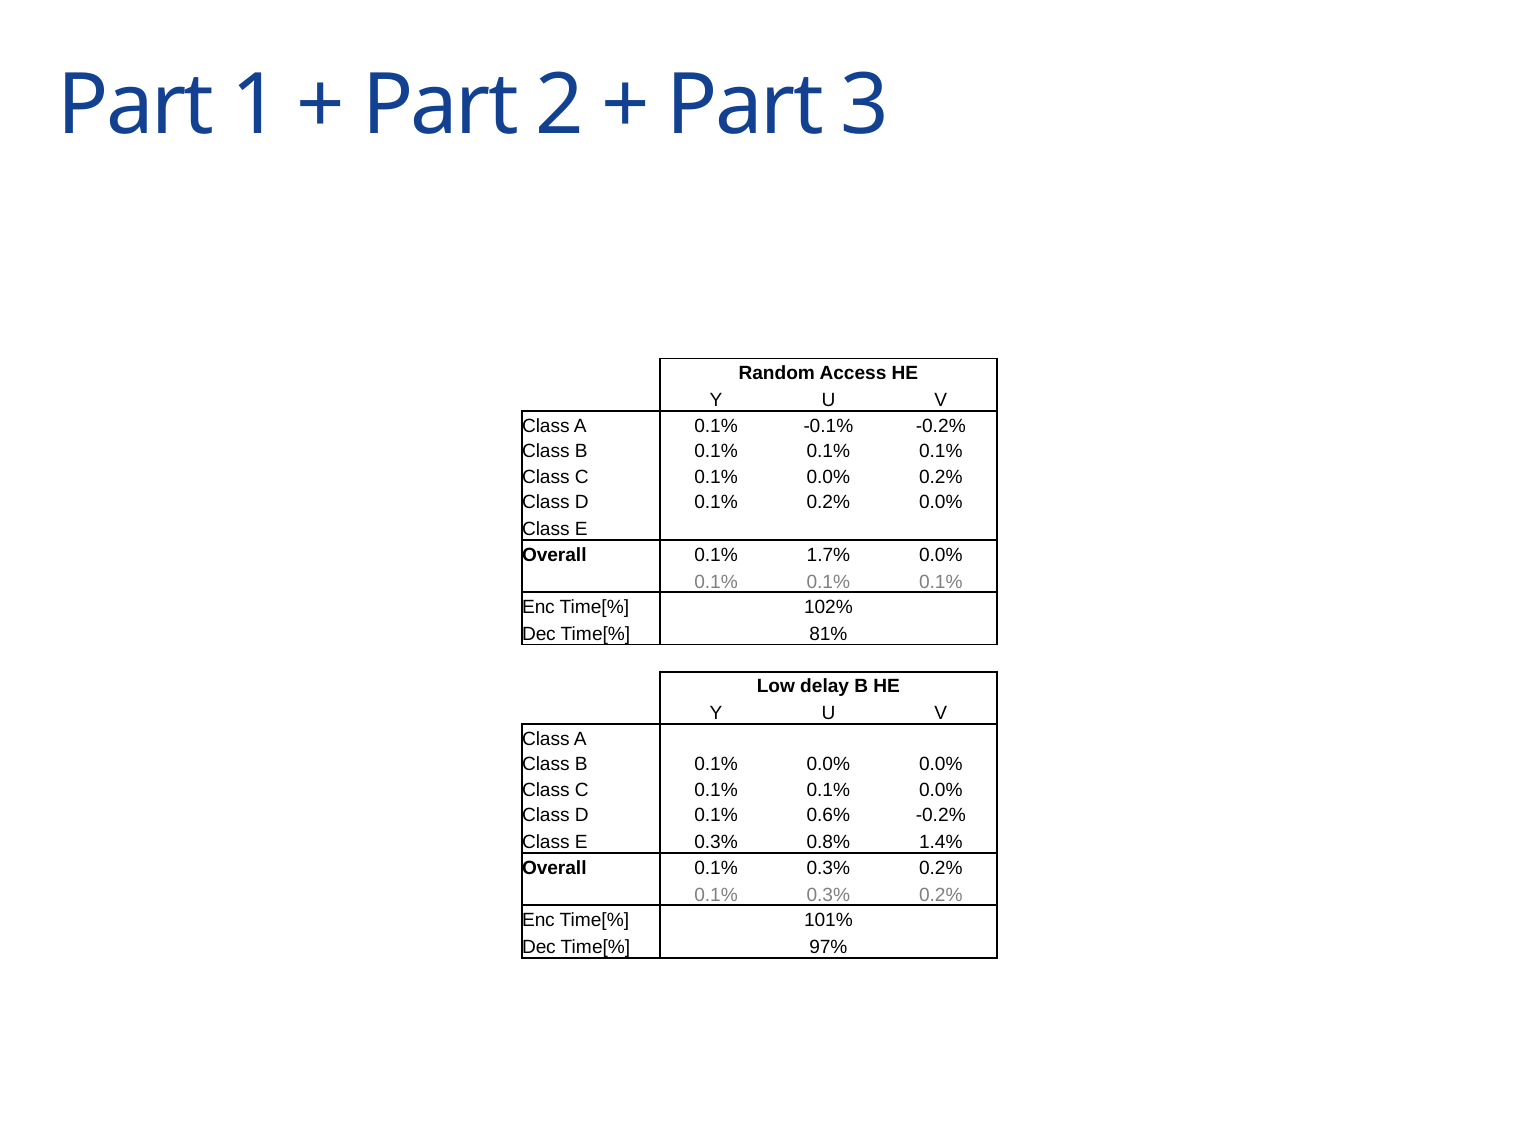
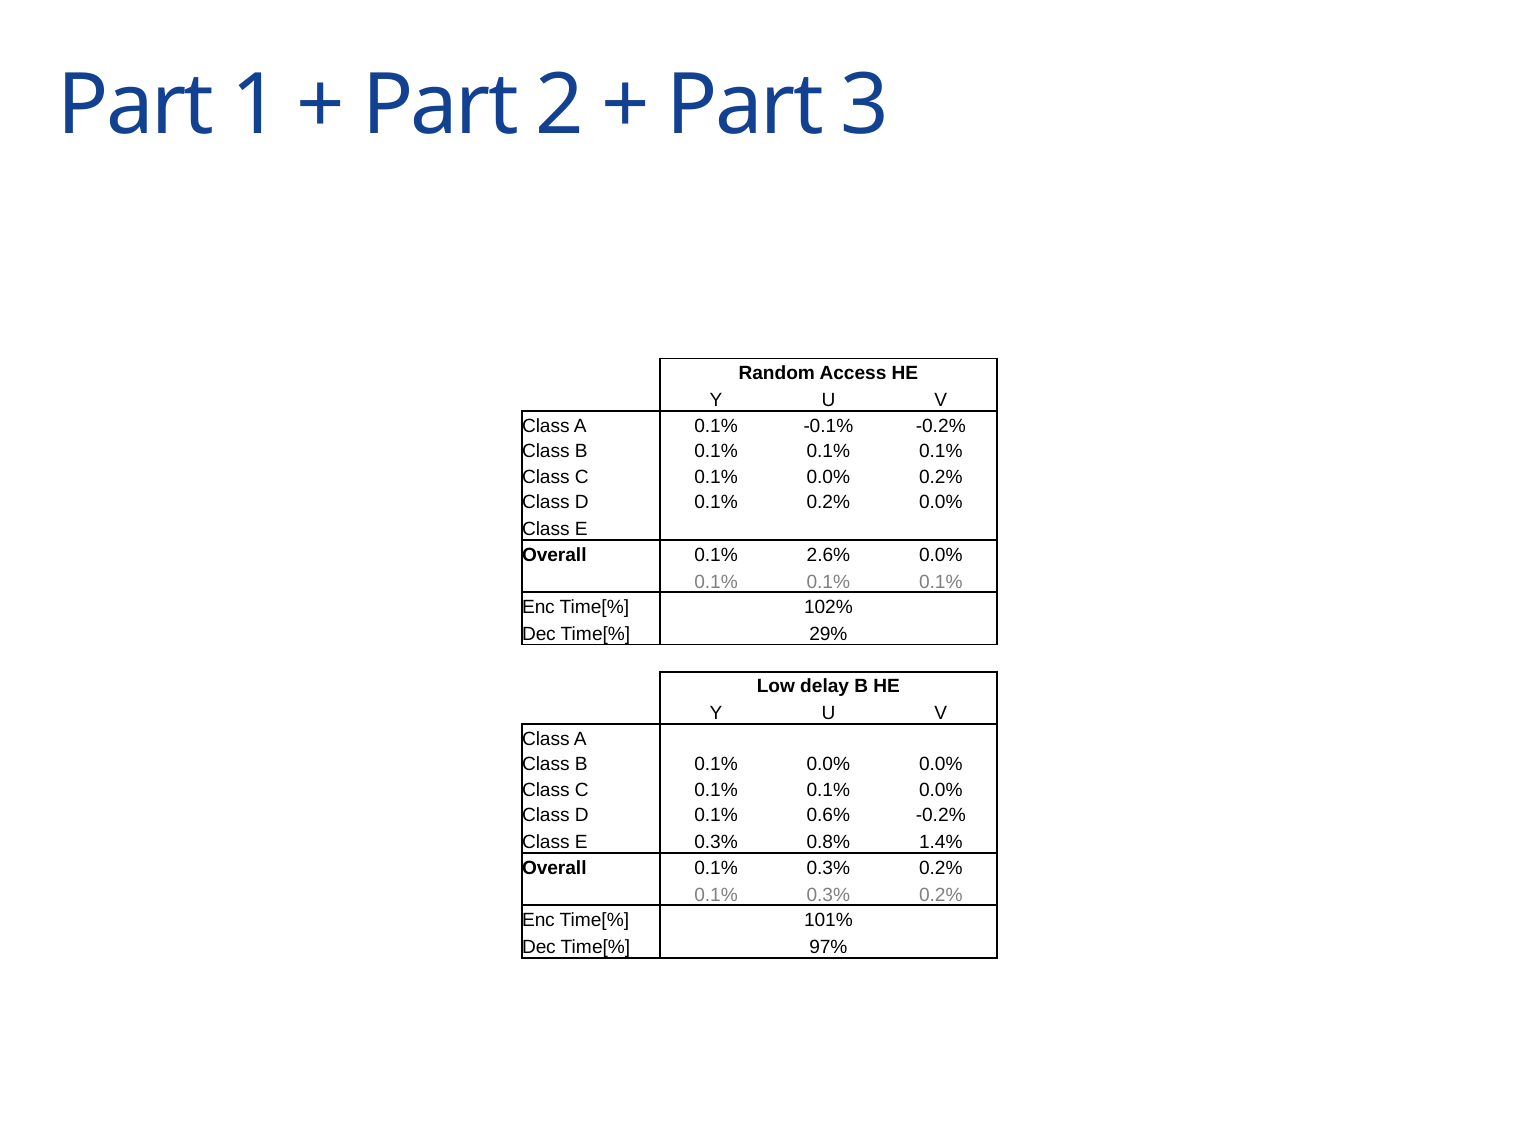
1.7%: 1.7% -> 2.6% (828, 554)
81%: 81% -> 29% (828, 634)
